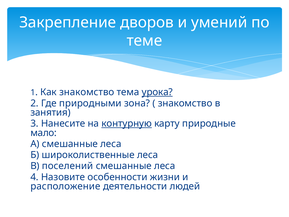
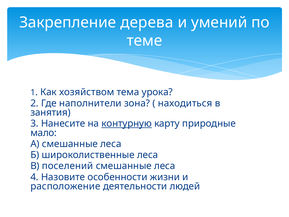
дворов: дворов -> дерева (147, 22)
Как знакомство: знакомство -> хозяйством (87, 92)
урока underline: present -> none (157, 92)
природными: природными -> наполнители (90, 103)
знакомство: знакомство -> находиться (185, 103)
